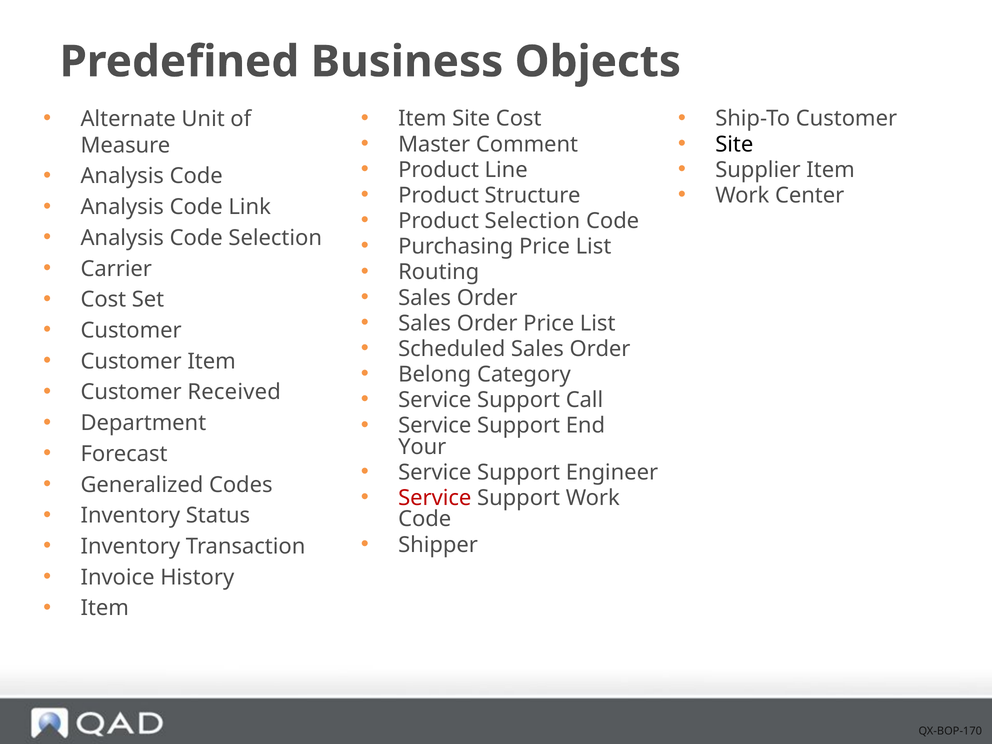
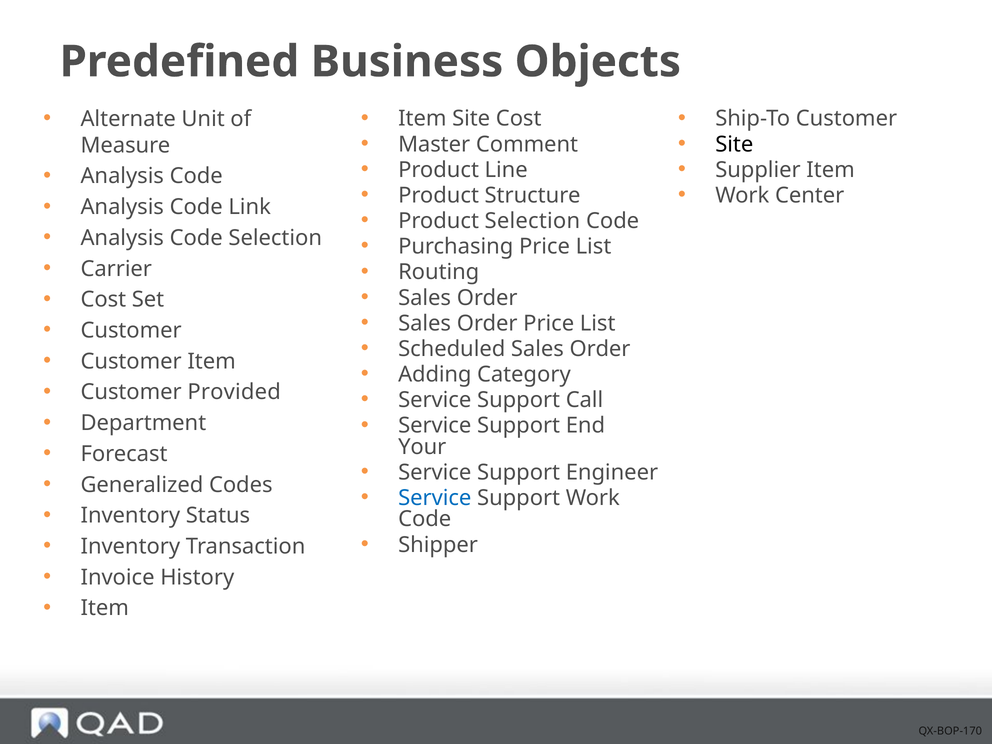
Belong: Belong -> Adding (435, 375)
Received: Received -> Provided (234, 392)
Service colour: red -> blue (435, 498)
